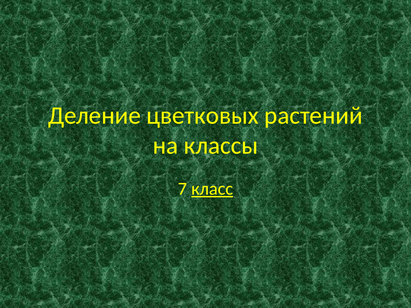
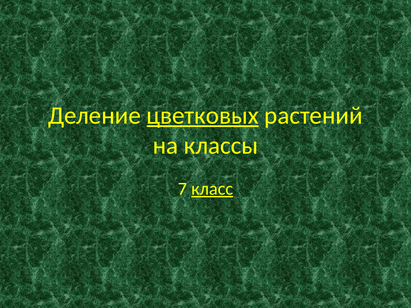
цветковых underline: none -> present (203, 115)
